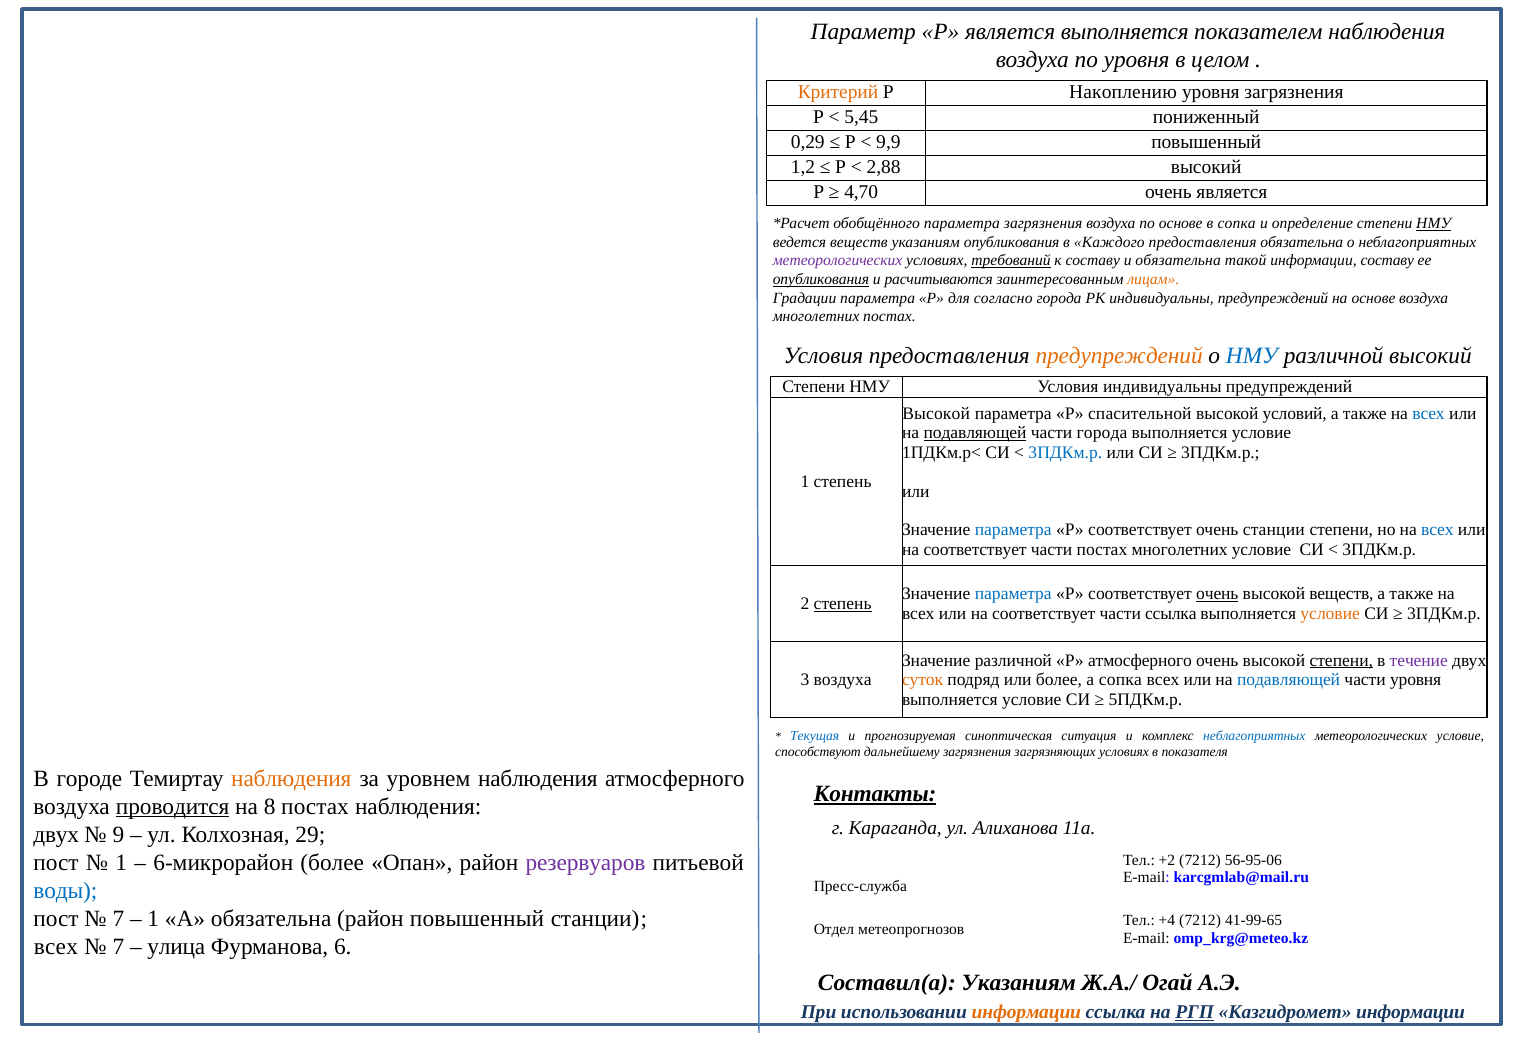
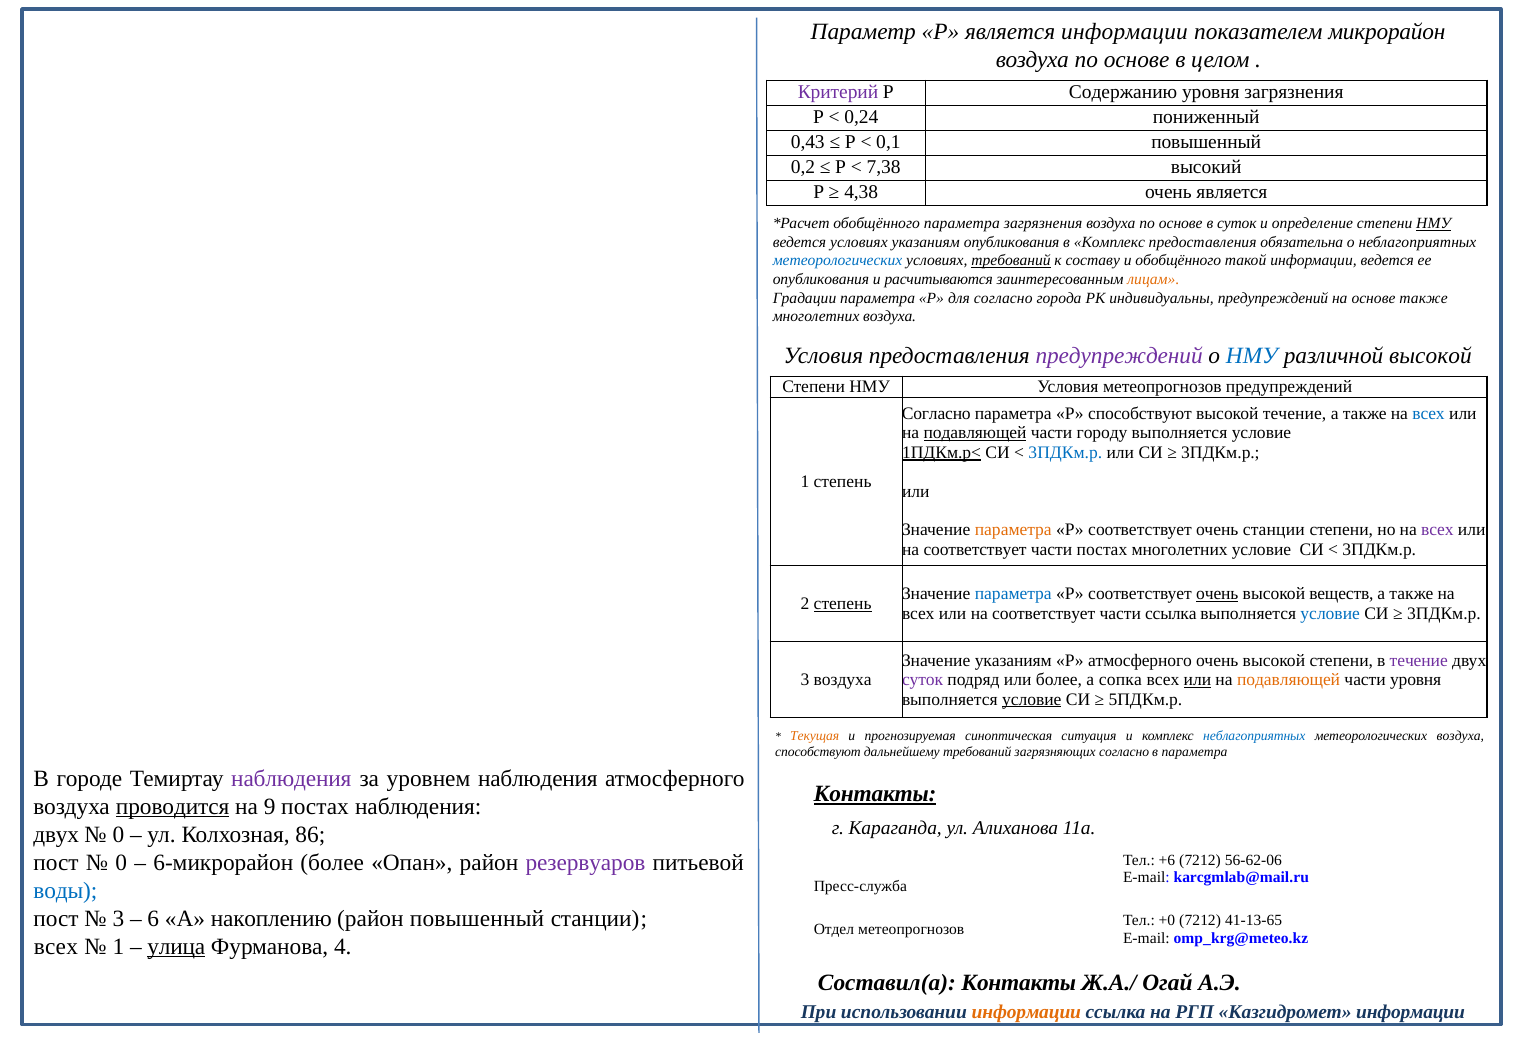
является выполняется: выполняется -> информации (1125, 32)
показателем наблюдения: наблюдения -> микрорайон (1387, 32)
уровня: уровня -> основе (1137, 60)
Критерий colour: orange -> purple (838, 92)
Накоплению: Накоплению -> Содержанию (1123, 92)
5,45: 5,45 -> 0,24 (861, 117)
0,29: 0,29 -> 0,43 (808, 142)
9,9: 9,9 -> 0,1 (888, 142)
1,2: 1,2 -> 0,2 (803, 167)
2,88: 2,88 -> 7,38 (884, 167)
4,70: 4,70 -> 4,38 (861, 193)
в сопка: сопка -> суток (1237, 223)
ведется веществ: веществ -> условиях (859, 242)
в Каждого: Каждого -> Комплекс (1109, 242)
метеорологических colour: purple -> blue (838, 261)
и обязательна: обязательна -> обобщённого (1178, 261)
информации составу: составу -> ведется (1387, 261)
опубликования underline: present -> none (821, 279)
основе воздуха: воздуха -> также (1424, 298)
многолетних постах: постах -> воздуха (890, 317)
предупреждений colour: orange -> purple (1119, 356)
различной высокий: высокий -> высокой (1430, 356)
Условия индивидуальны: индивидуальны -> метеопрогнозов (1162, 387)
Высокой: Высокой -> Согласно (936, 414)
Р спасительной: спасительной -> способствуют (1140, 414)
высокой условий: условий -> течение (1295, 414)
части города: города -> городу (1102, 433)
1ПДКм.р< underline: none -> present (942, 452)
параметра colour: blue -> orange (1013, 530)
всех colour: blue -> purple (1437, 530)
условие colour: orange -> blue (1330, 614)
Значение различной: различной -> указаниям (1013, 660)
степени underline: present -> none (1341, 660)
суток colour: orange -> purple (923, 680)
или underline: none -> present (1197, 680)
подавляющей colour: blue -> orange (1289, 680)
условие underline: none -> present (1032, 699)
Текущая colour: blue -> orange (815, 736)
метеорологических условие: условие -> воздуха (1460, 736)
дальнейшему загрязнения: загрязнения -> требований (977, 752)
загрязняющих условиях: условиях -> согласно (1124, 752)
в показателя: показателя -> параметра (1195, 752)
наблюдения colour: orange -> purple (291, 779)
8: 8 -> 9 (270, 807)
9: 9 -> 0 (118, 835)
29: 29 -> 86 (310, 835)
1: 1 -> 0 (121, 863)
+2: +2 -> +6 (1167, 860)
56-95-06: 56-95-06 -> 56-62-06 (1253, 860)
7: 7 -> 3 (118, 919)
1: 1 -> 6 (153, 919)
А обязательна: обязательна -> накоплению (271, 919)
+4: +4 -> +0 (1167, 921)
41-99-65: 41-99-65 -> 41-13-65 (1254, 921)
7: 7 -> 1 (118, 947)
улица underline: none -> present (176, 947)
6: 6 -> 4 (343, 947)
Составил(а Указаниям: Указаниям -> Контакты (1019, 982)
РГП underline: present -> none (1195, 1012)
